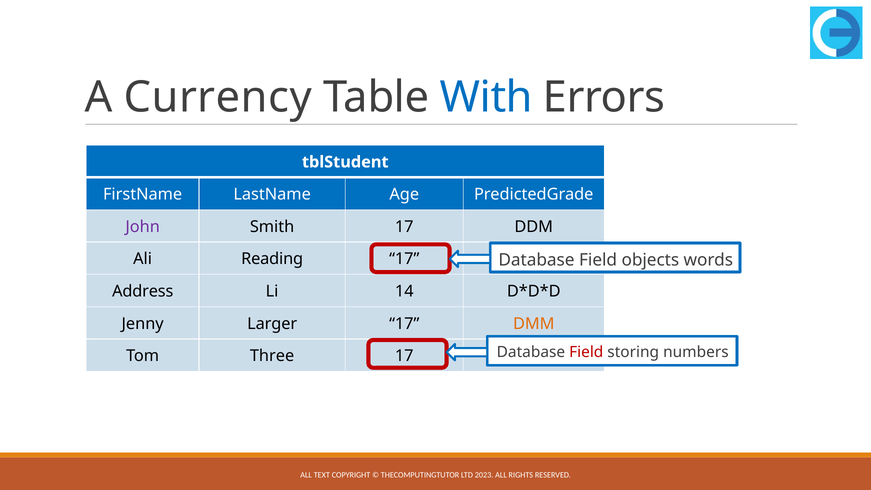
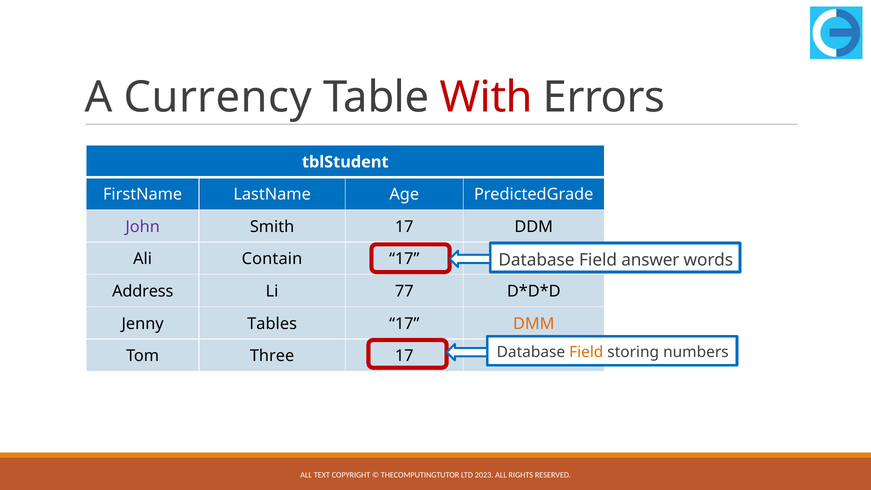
With colour: blue -> red (486, 98)
Reading: Reading -> Contain (272, 259)
objects: objects -> answer (650, 260)
14: 14 -> 77 (404, 291)
Larger: Larger -> Tables (272, 324)
Field colour: red -> orange (586, 352)
